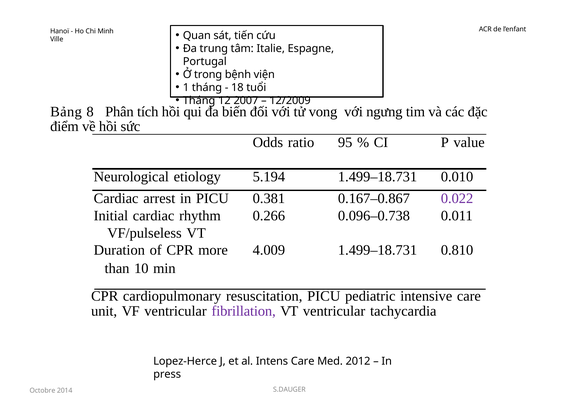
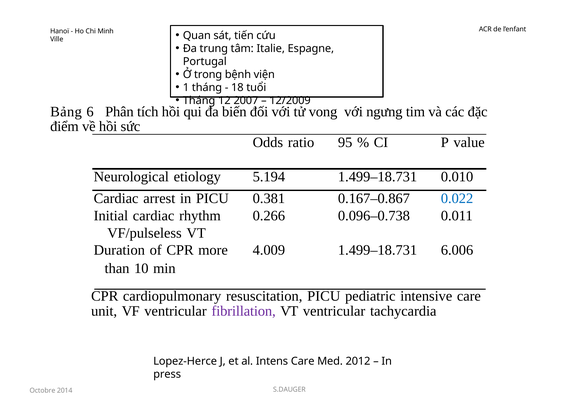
8: 8 -> 6 (90, 112)
0.022 colour: purple -> blue (457, 199)
0.810: 0.810 -> 6.006 (457, 250)
